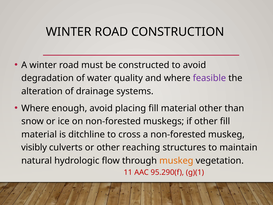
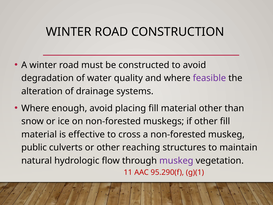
ditchline: ditchline -> effective (87, 134)
visibly: visibly -> public (34, 147)
muskeg colour: orange -> purple (176, 160)
